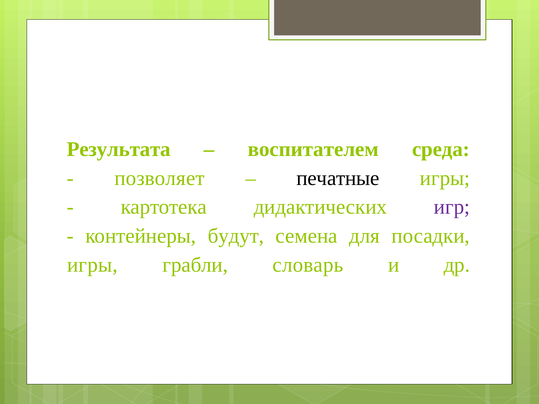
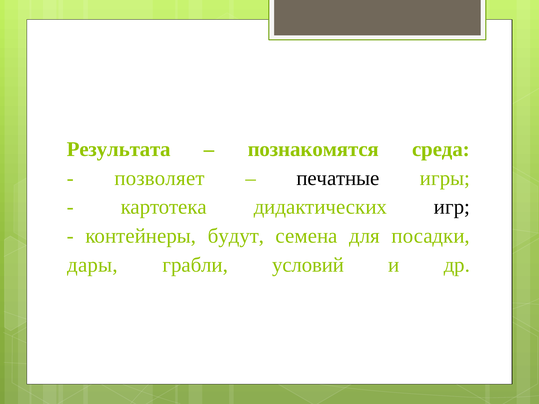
воспитателем: воспитателем -> познакомятся (313, 149)
игр colour: purple -> black (452, 207)
игры: игры -> дары (92, 265)
словарь: словарь -> условий (308, 265)
